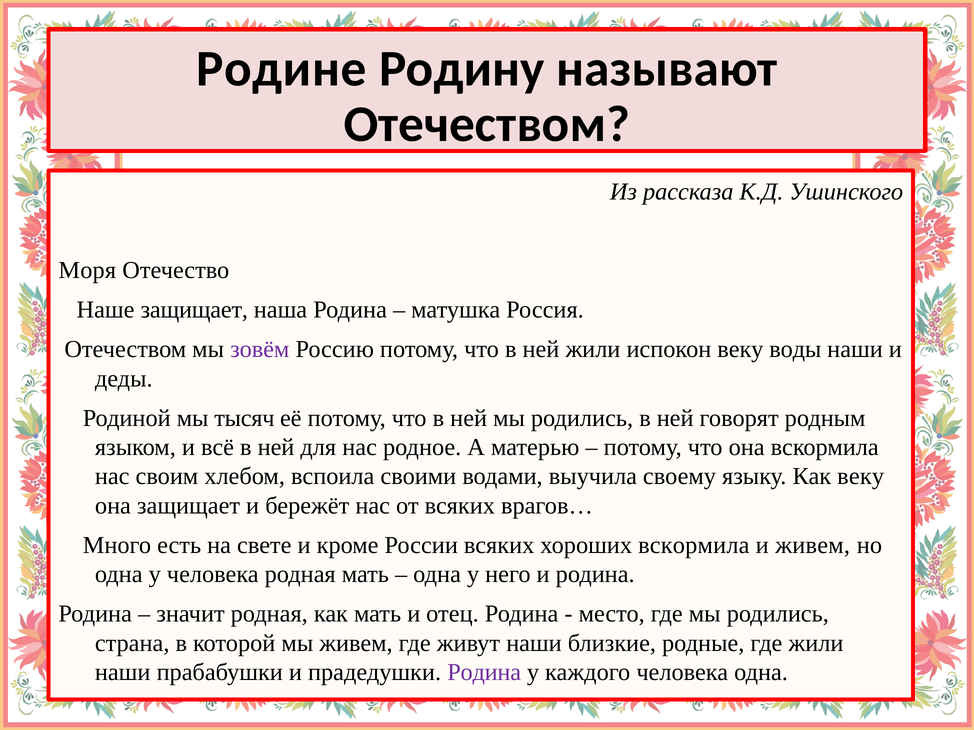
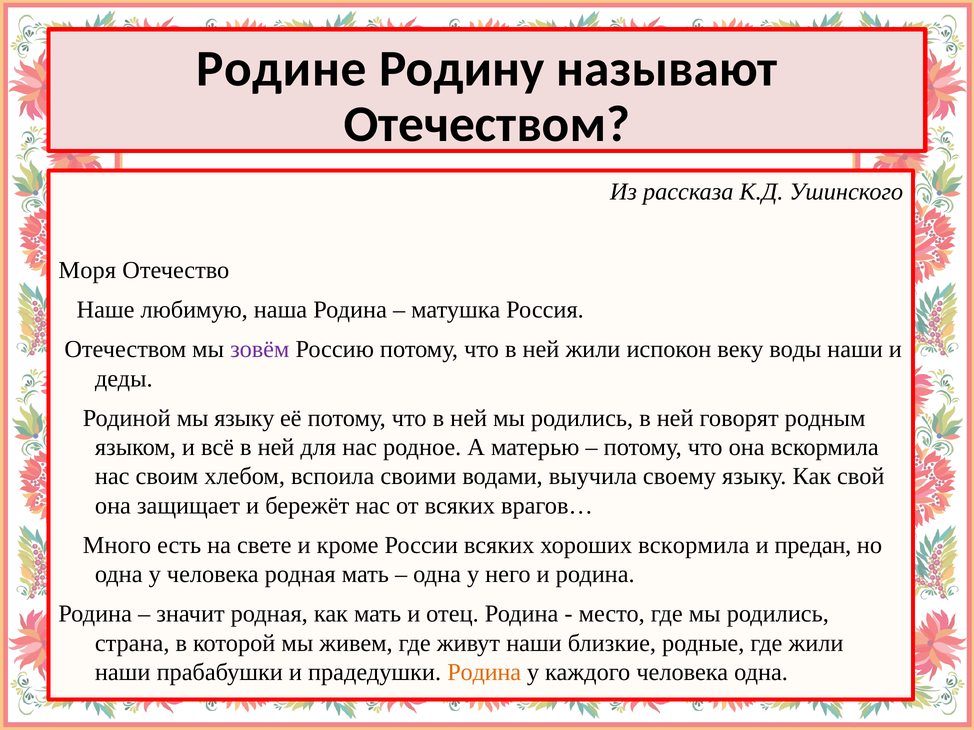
Наше защищает: защищает -> любимую (194, 310)
мы тысяч: тысяч -> языку (244, 418)
Как веку: веку -> свой (861, 477)
и живем: живем -> предан (813, 545)
Родина colour: purple -> orange (484, 673)
